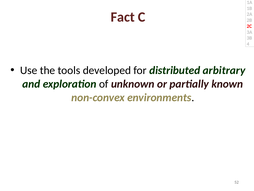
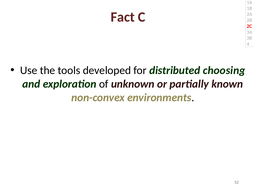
arbitrary: arbitrary -> choosing (224, 70)
